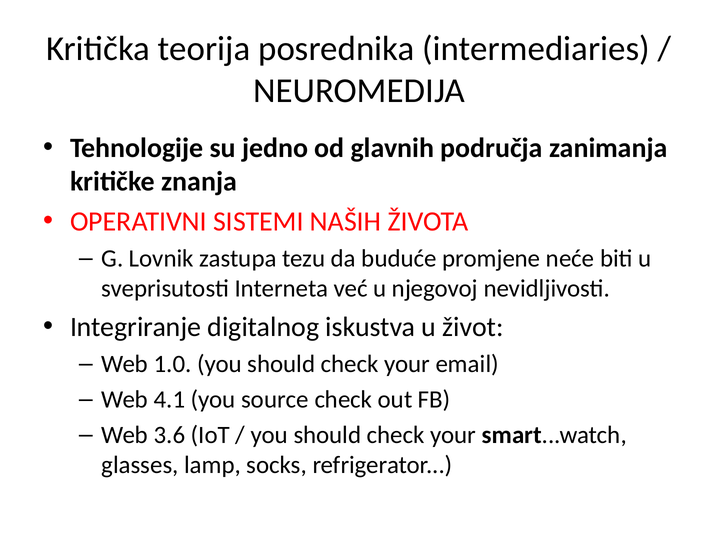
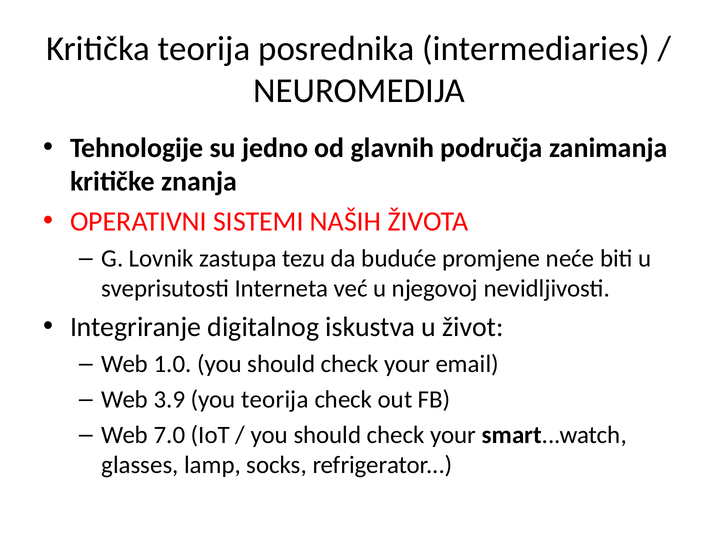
4.1: 4.1 -> 3.9 (169, 399)
you source: source -> teorija (275, 399)
3.6: 3.6 -> 7.0 (169, 435)
